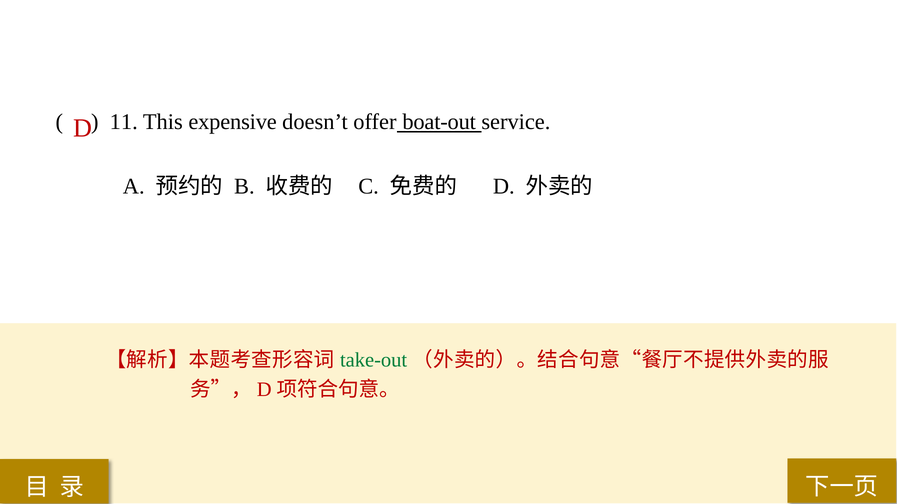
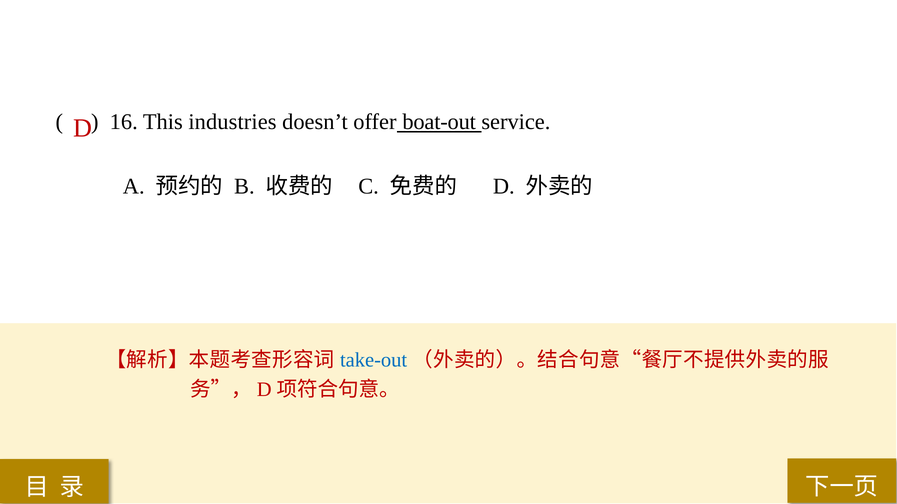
11: 11 -> 16 (124, 122)
expensive: expensive -> industries (232, 122)
take-out colour: green -> blue (374, 360)
